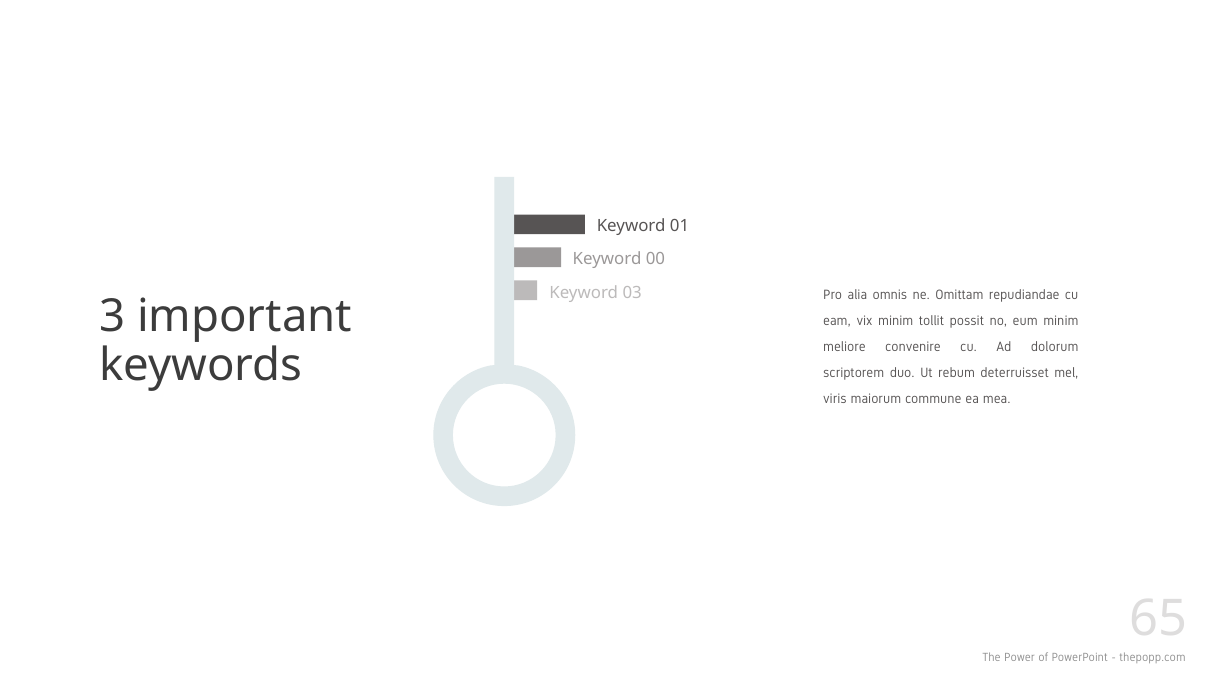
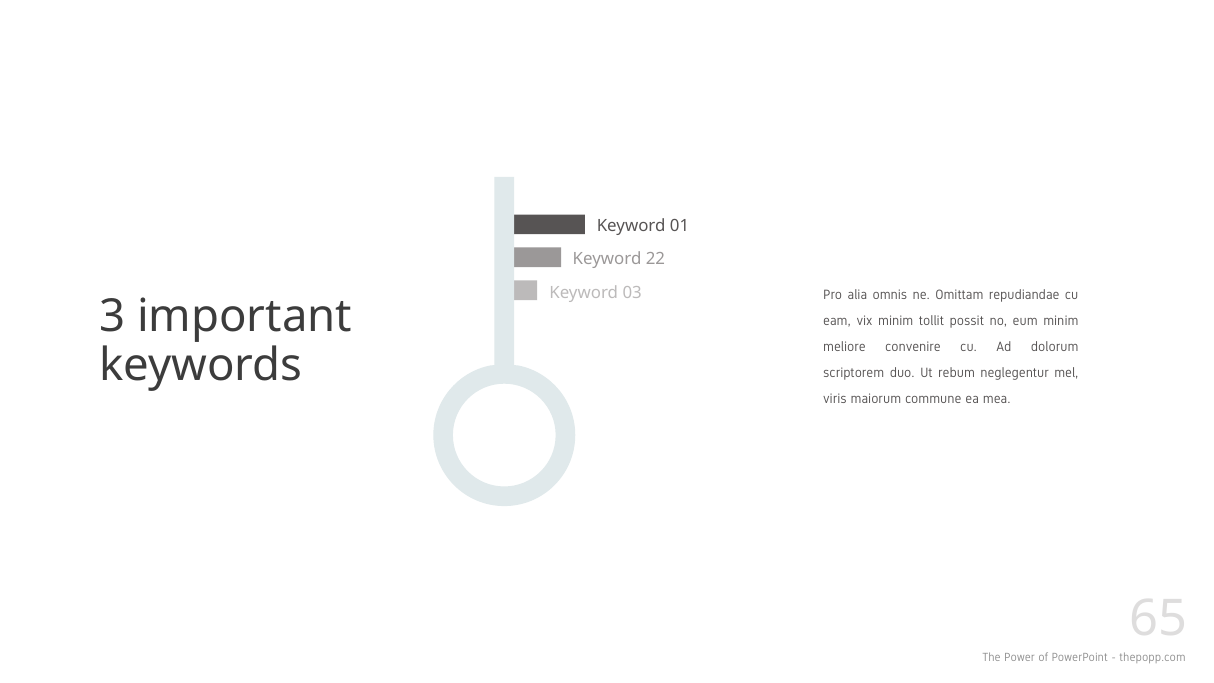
00: 00 -> 22 (655, 259)
deterruisset: deterruisset -> neglegentur (1015, 373)
